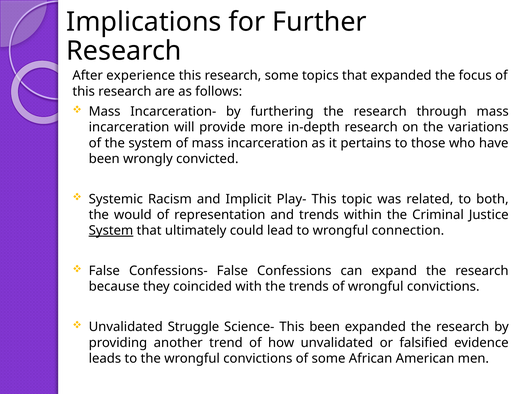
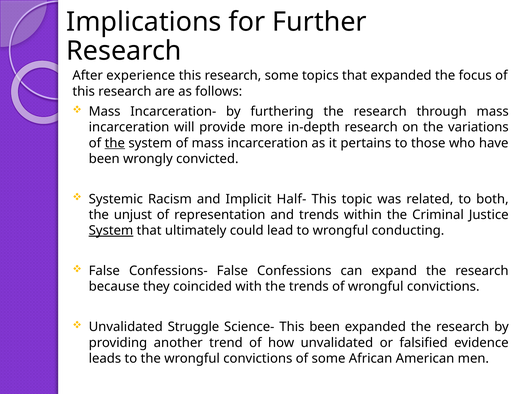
the underline: none -> present (115, 143)
Play-: Play- -> Half- (291, 199)
would: would -> unjust (133, 215)
connection: connection -> conducting (408, 230)
